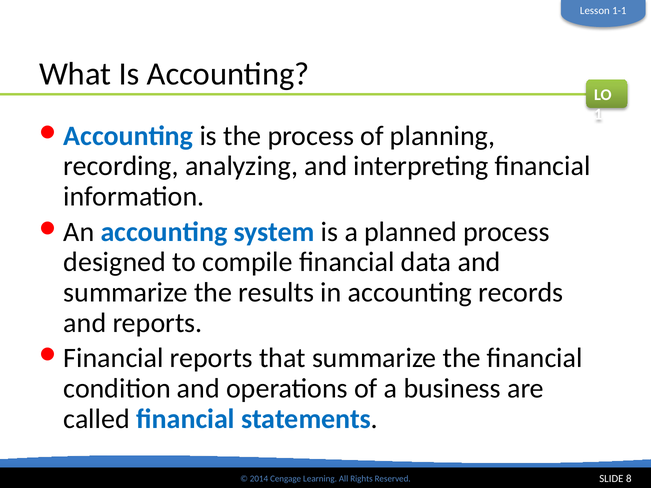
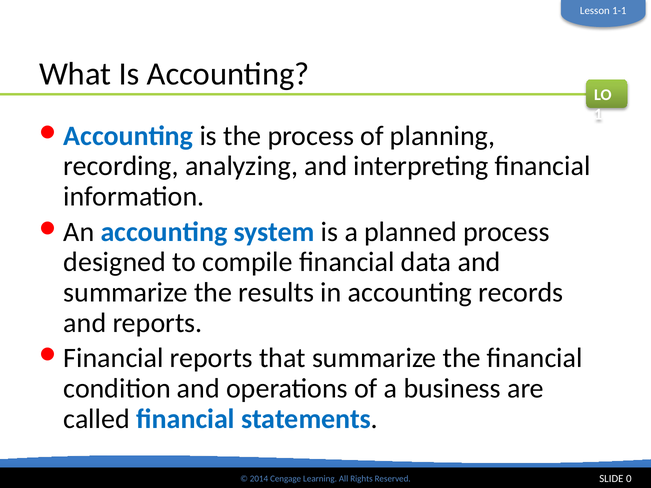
8: 8 -> 0 (629, 479)
